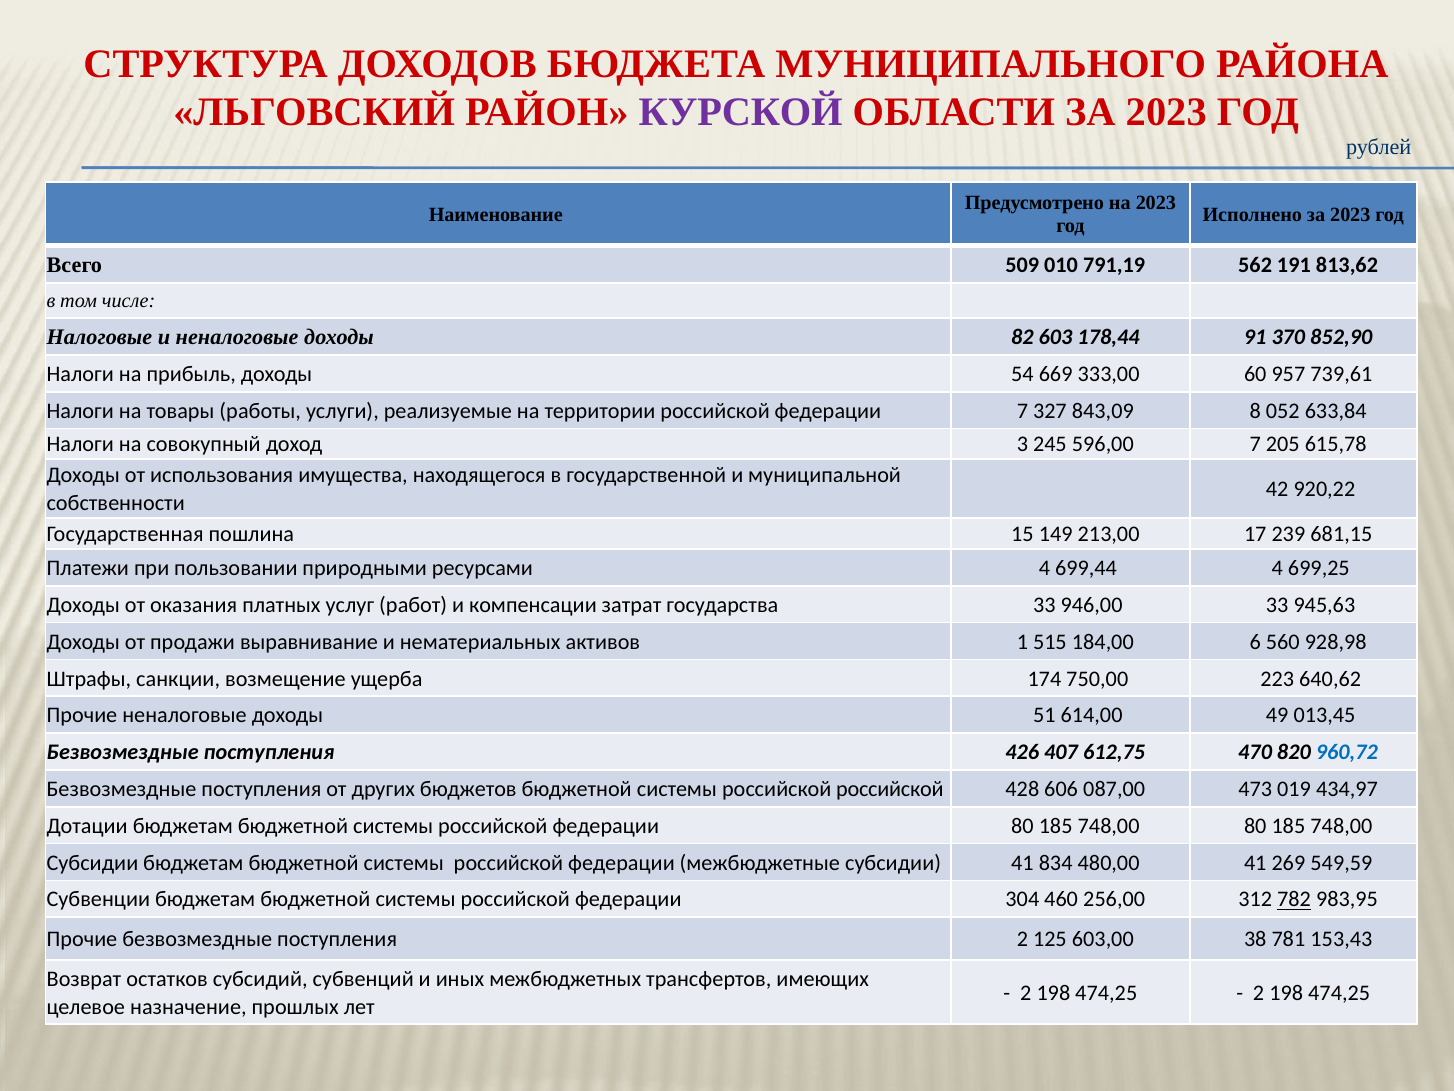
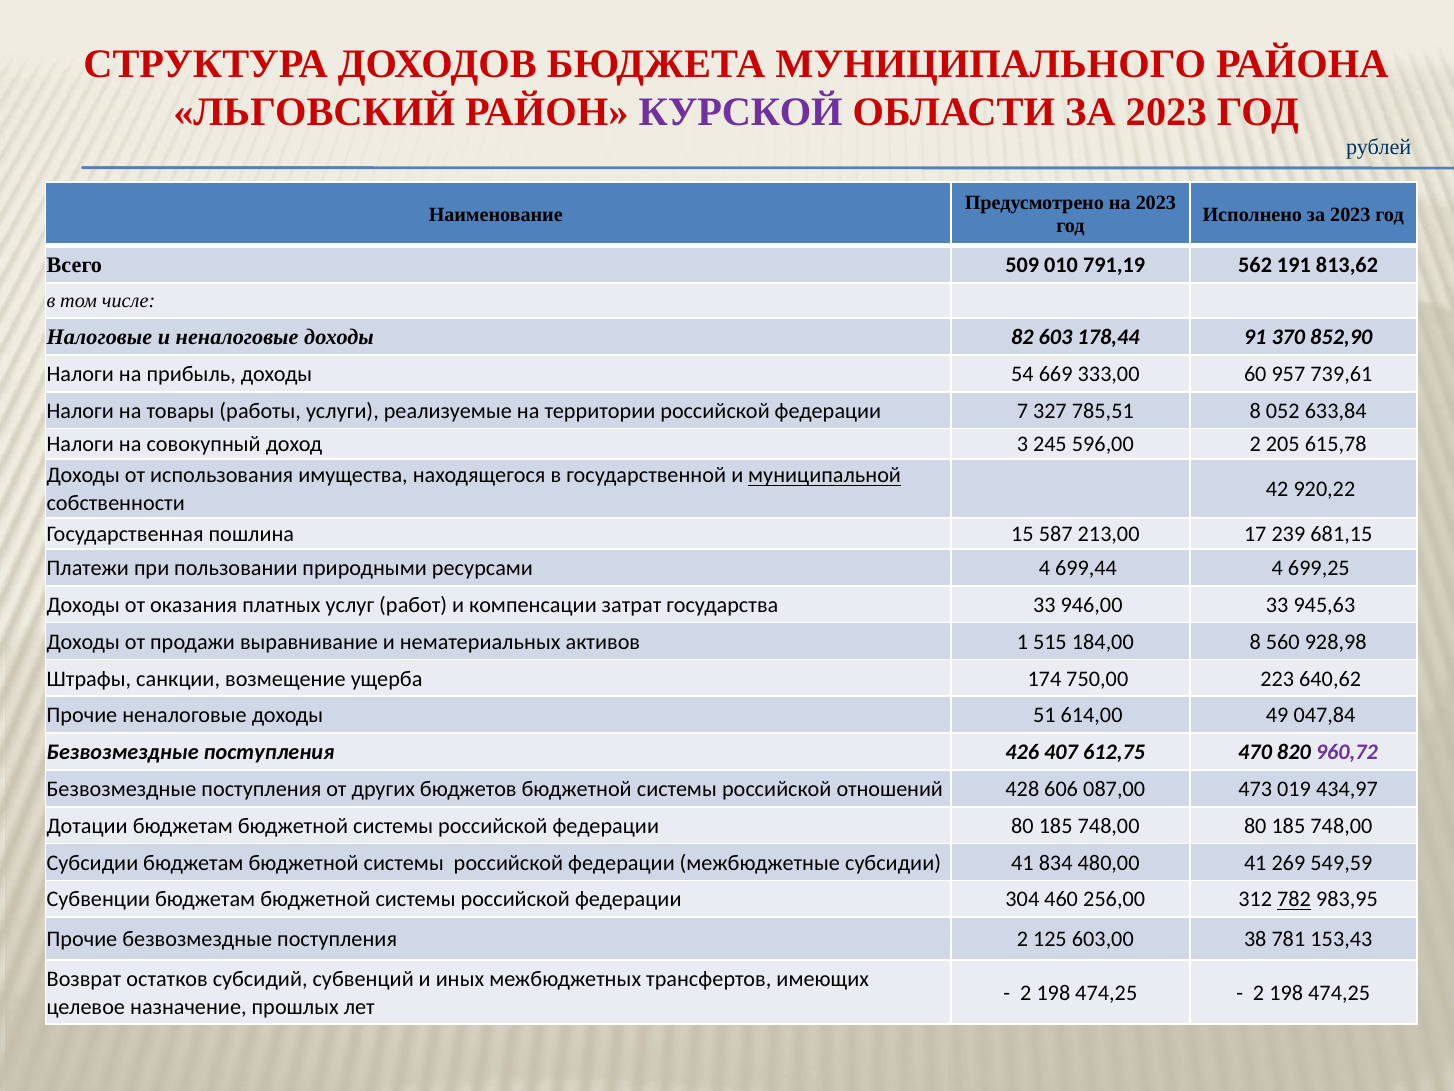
843,09: 843,09 -> 785,51 (1103, 411)
596,00 7: 7 -> 2 (1255, 444)
муниципальной underline: none -> present (825, 475)
149: 149 -> 587 (1056, 534)
184,00 6: 6 -> 8 (1255, 642)
013,45: 013,45 -> 047,84 (1324, 715)
960,72 colour: blue -> purple (1347, 752)
российской российской: российской -> отношений (890, 789)
